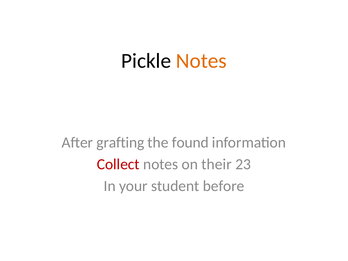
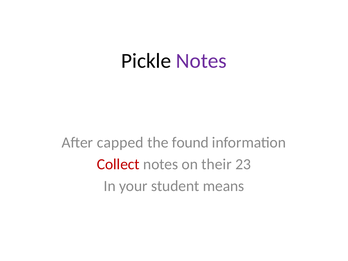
Notes colour: orange -> purple (201, 61)
grafting: grafting -> capped (120, 143)
before: before -> means (224, 186)
